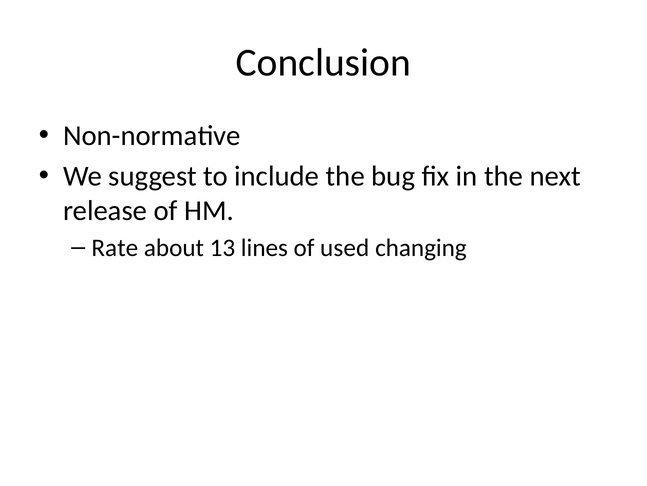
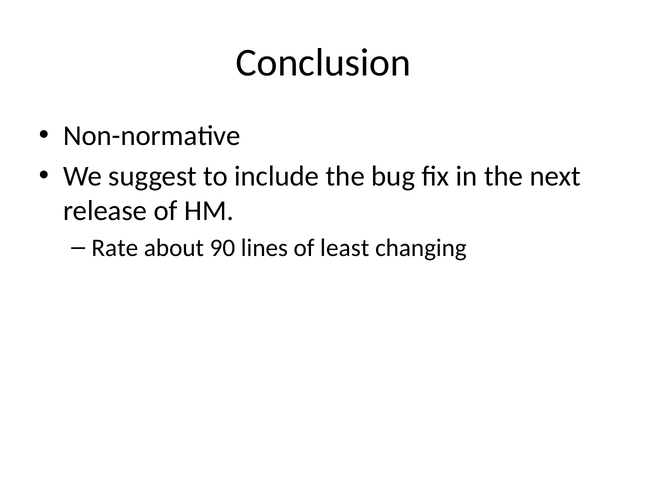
13: 13 -> 90 (222, 248)
used: used -> least (345, 248)
